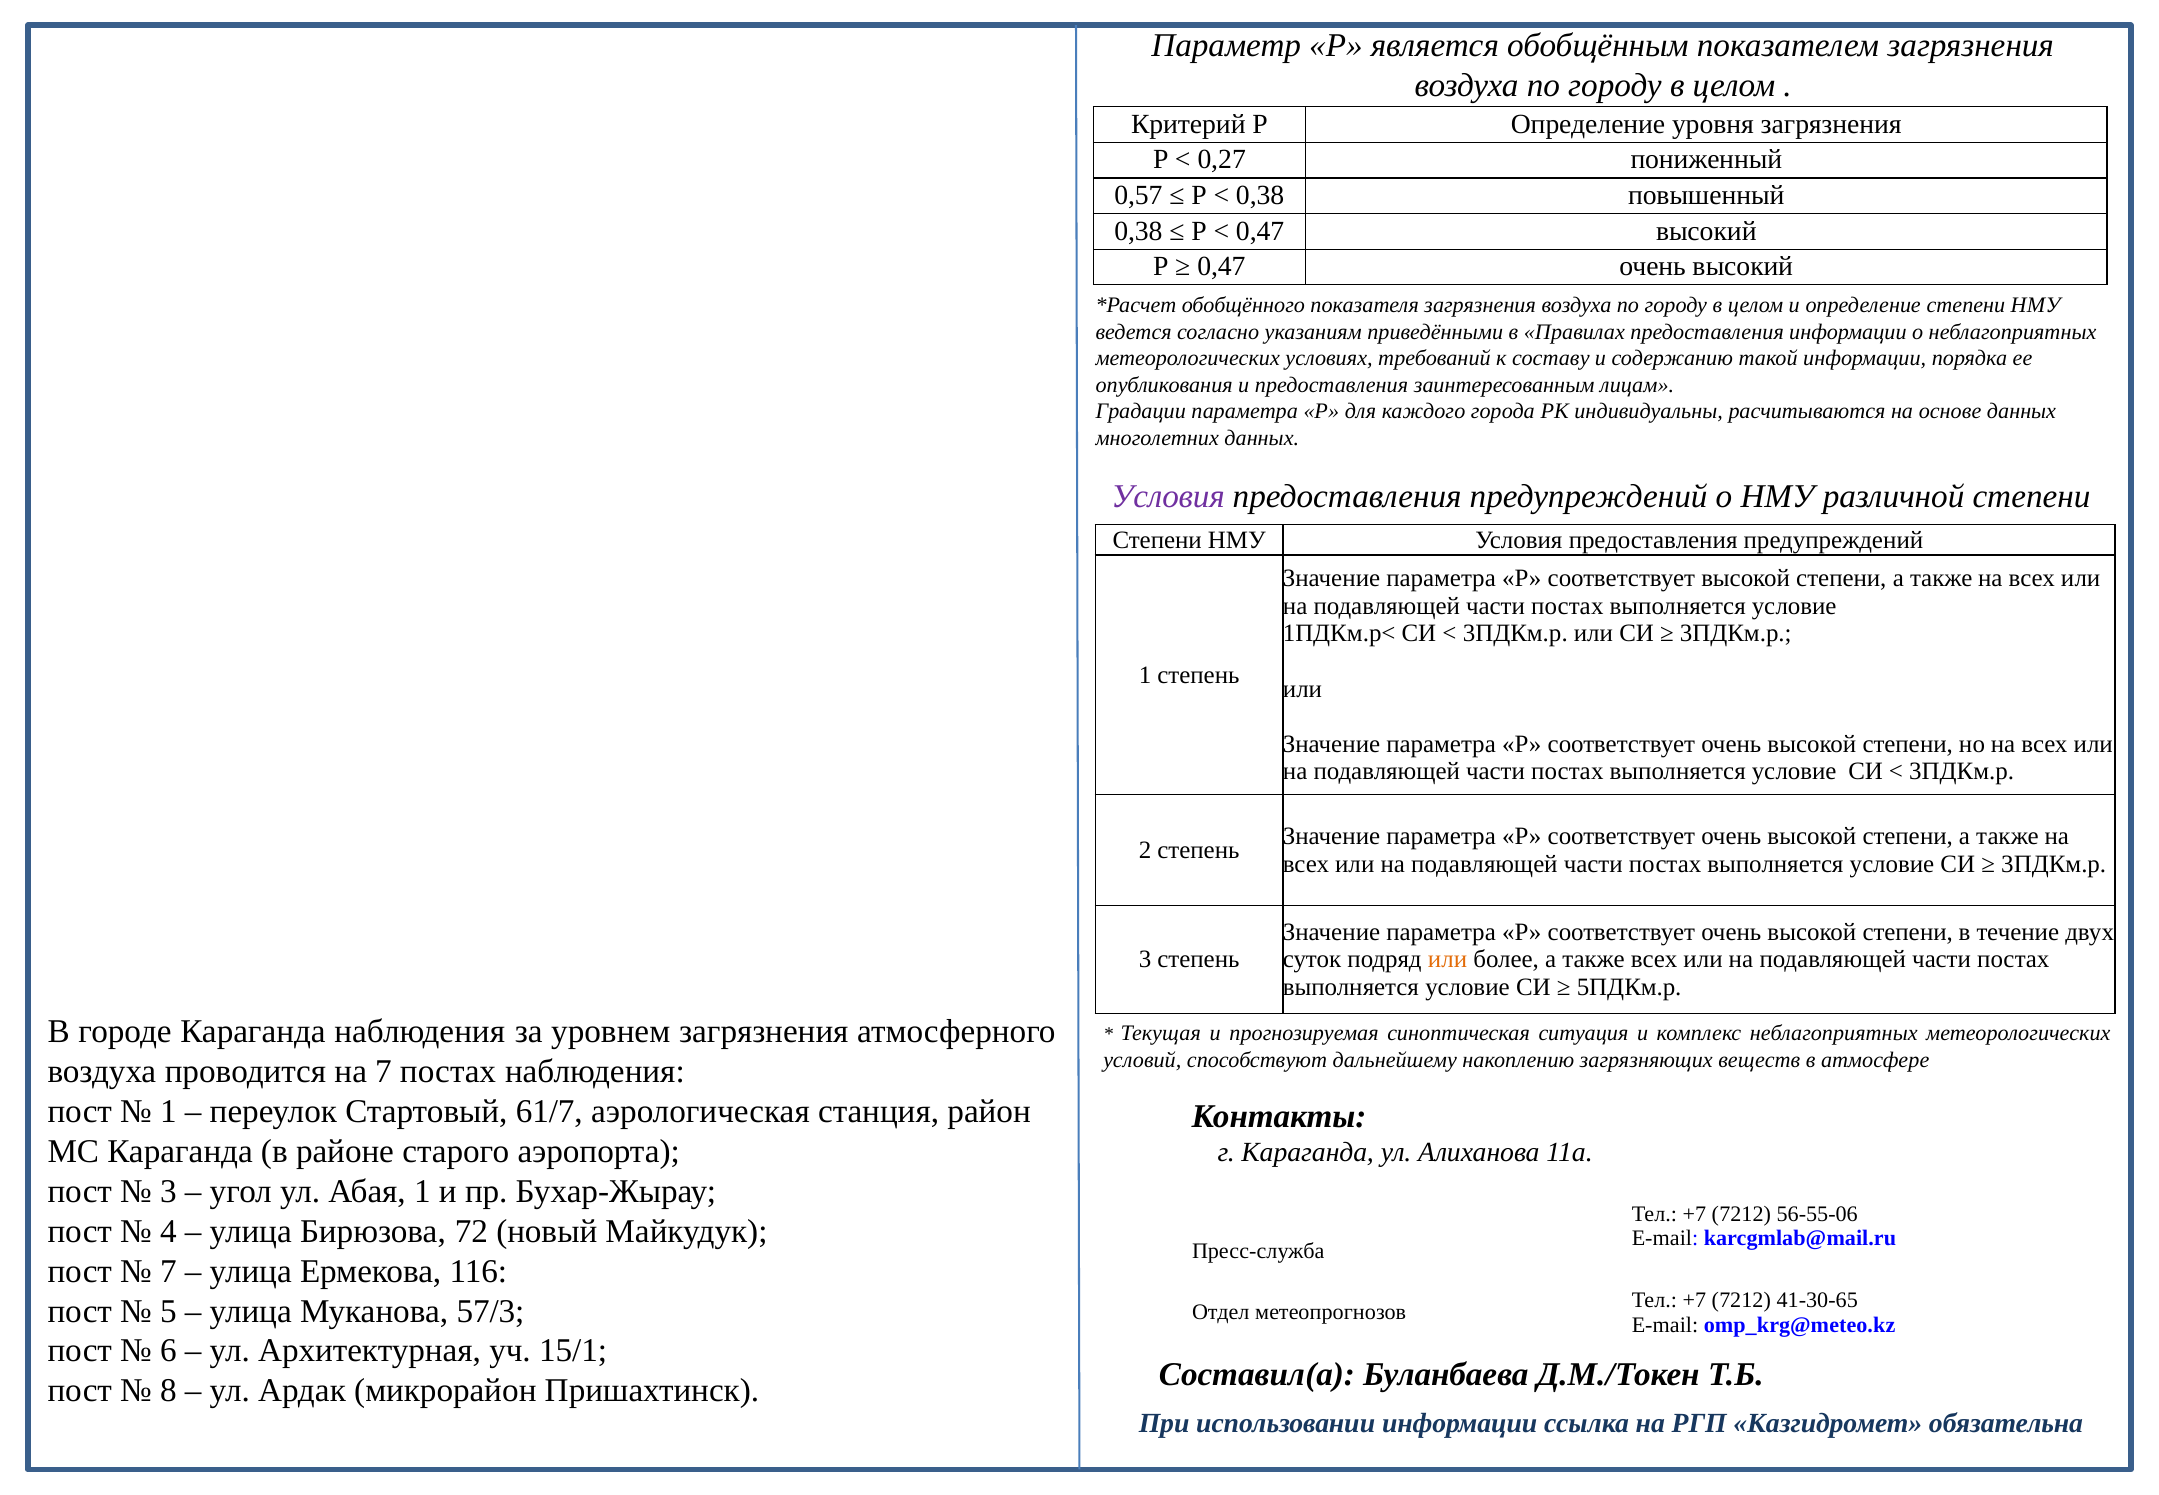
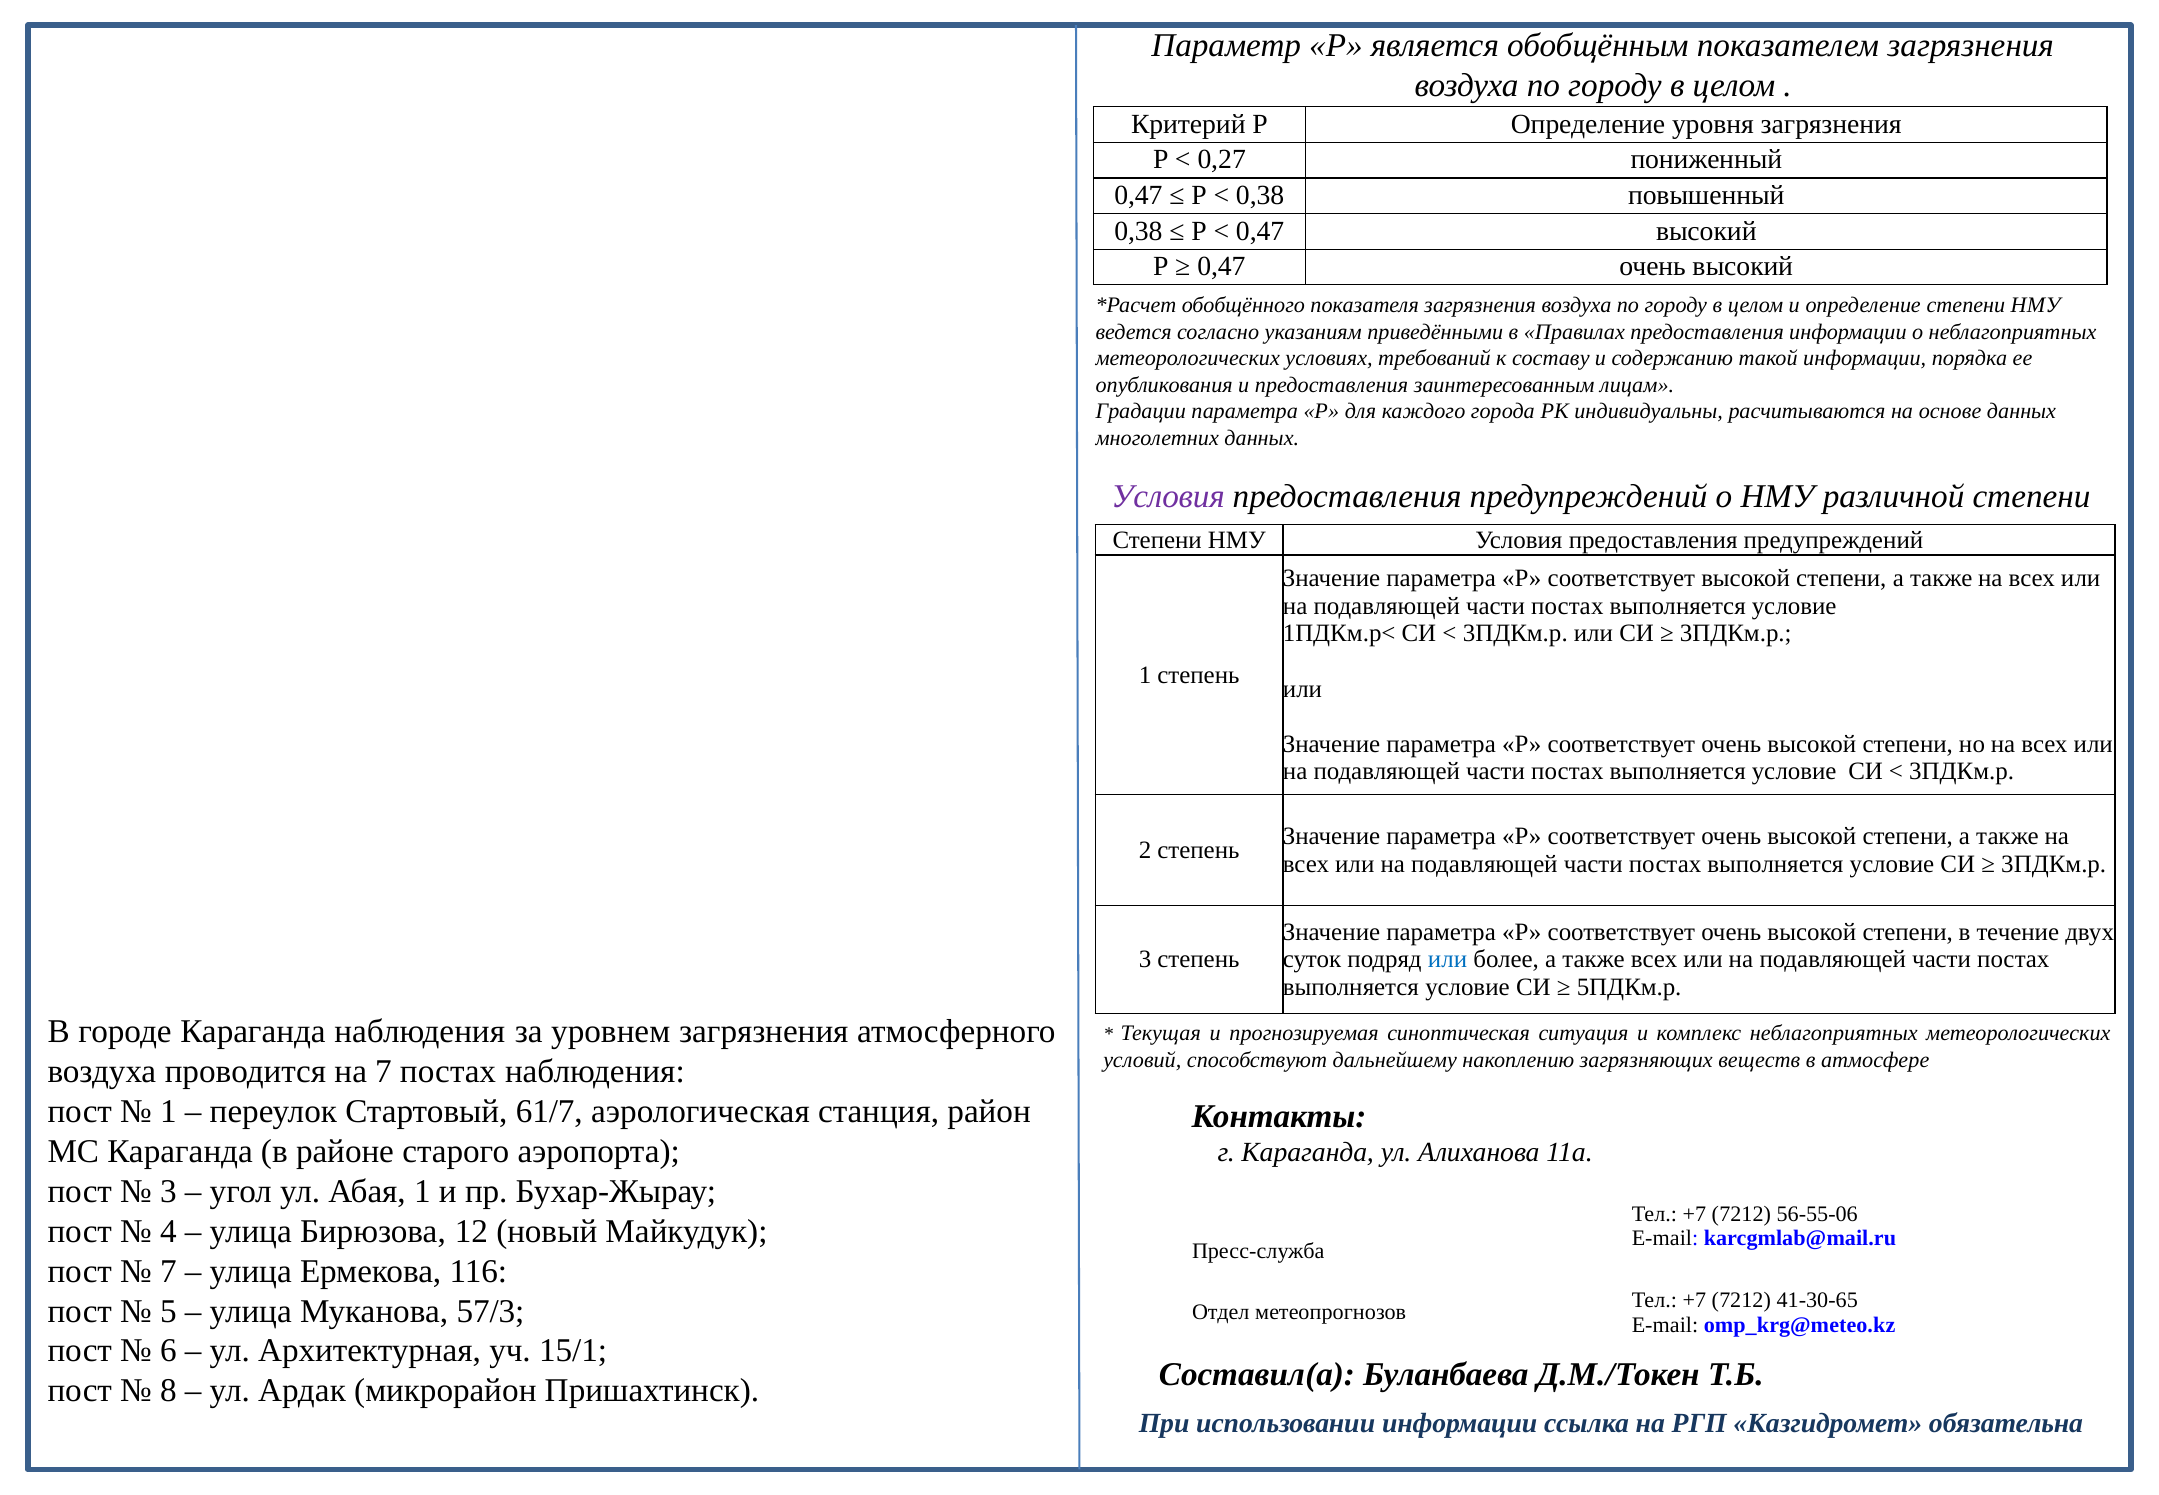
0,57: 0,57 -> 0,47 (1138, 195)
или colour: orange -> blue (1448, 959)
72: 72 -> 12 (471, 1231)
